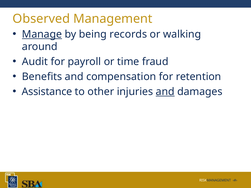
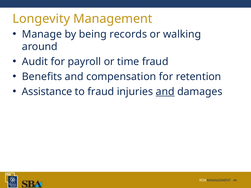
Observed: Observed -> Longevity (41, 19)
Manage underline: present -> none (42, 34)
to other: other -> fraud (101, 92)
